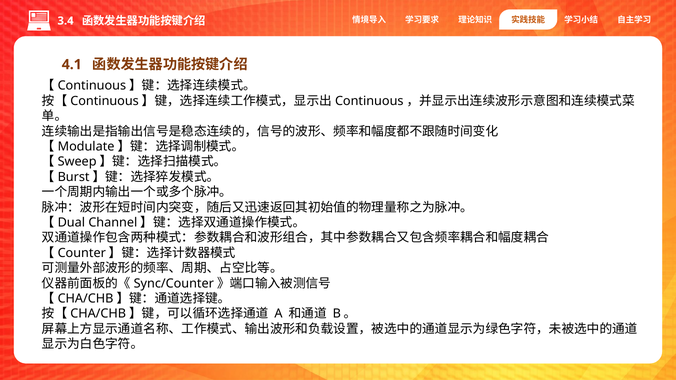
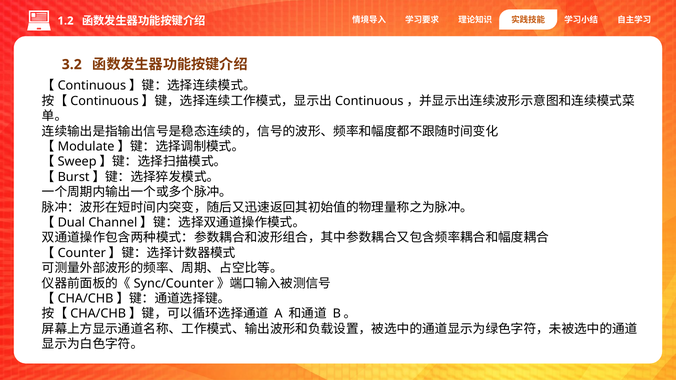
3.4: 3.4 -> 1.2 (66, 21)
4.1: 4.1 -> 3.2 (72, 65)
